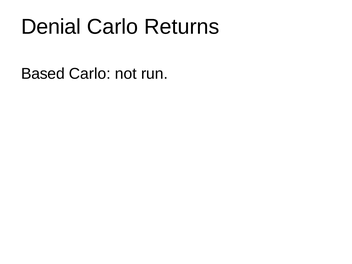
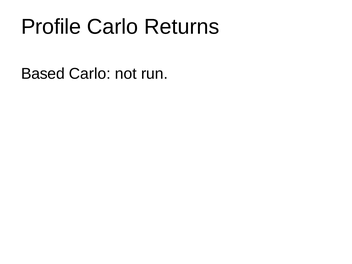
Denial: Denial -> Profile (51, 27)
